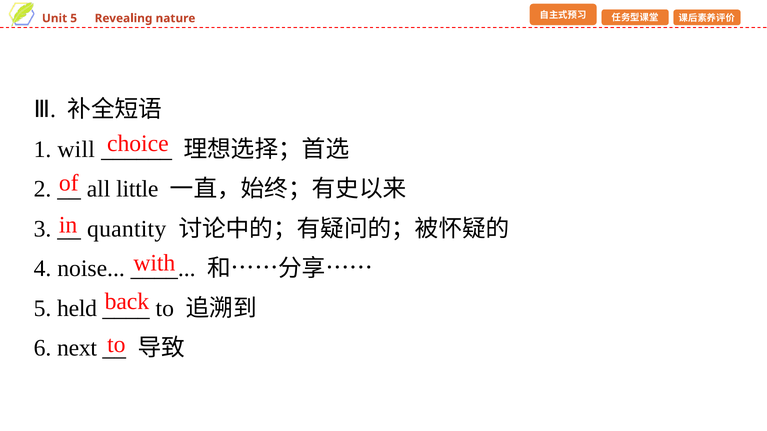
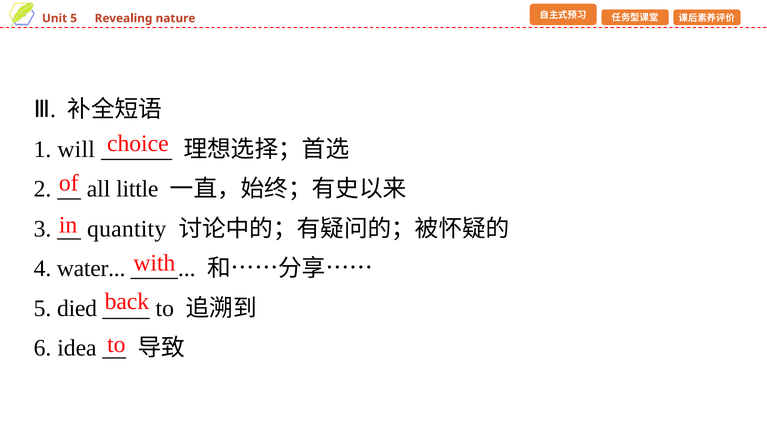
noise: noise -> water (91, 269)
held: held -> died (77, 309)
next: next -> idea (77, 348)
